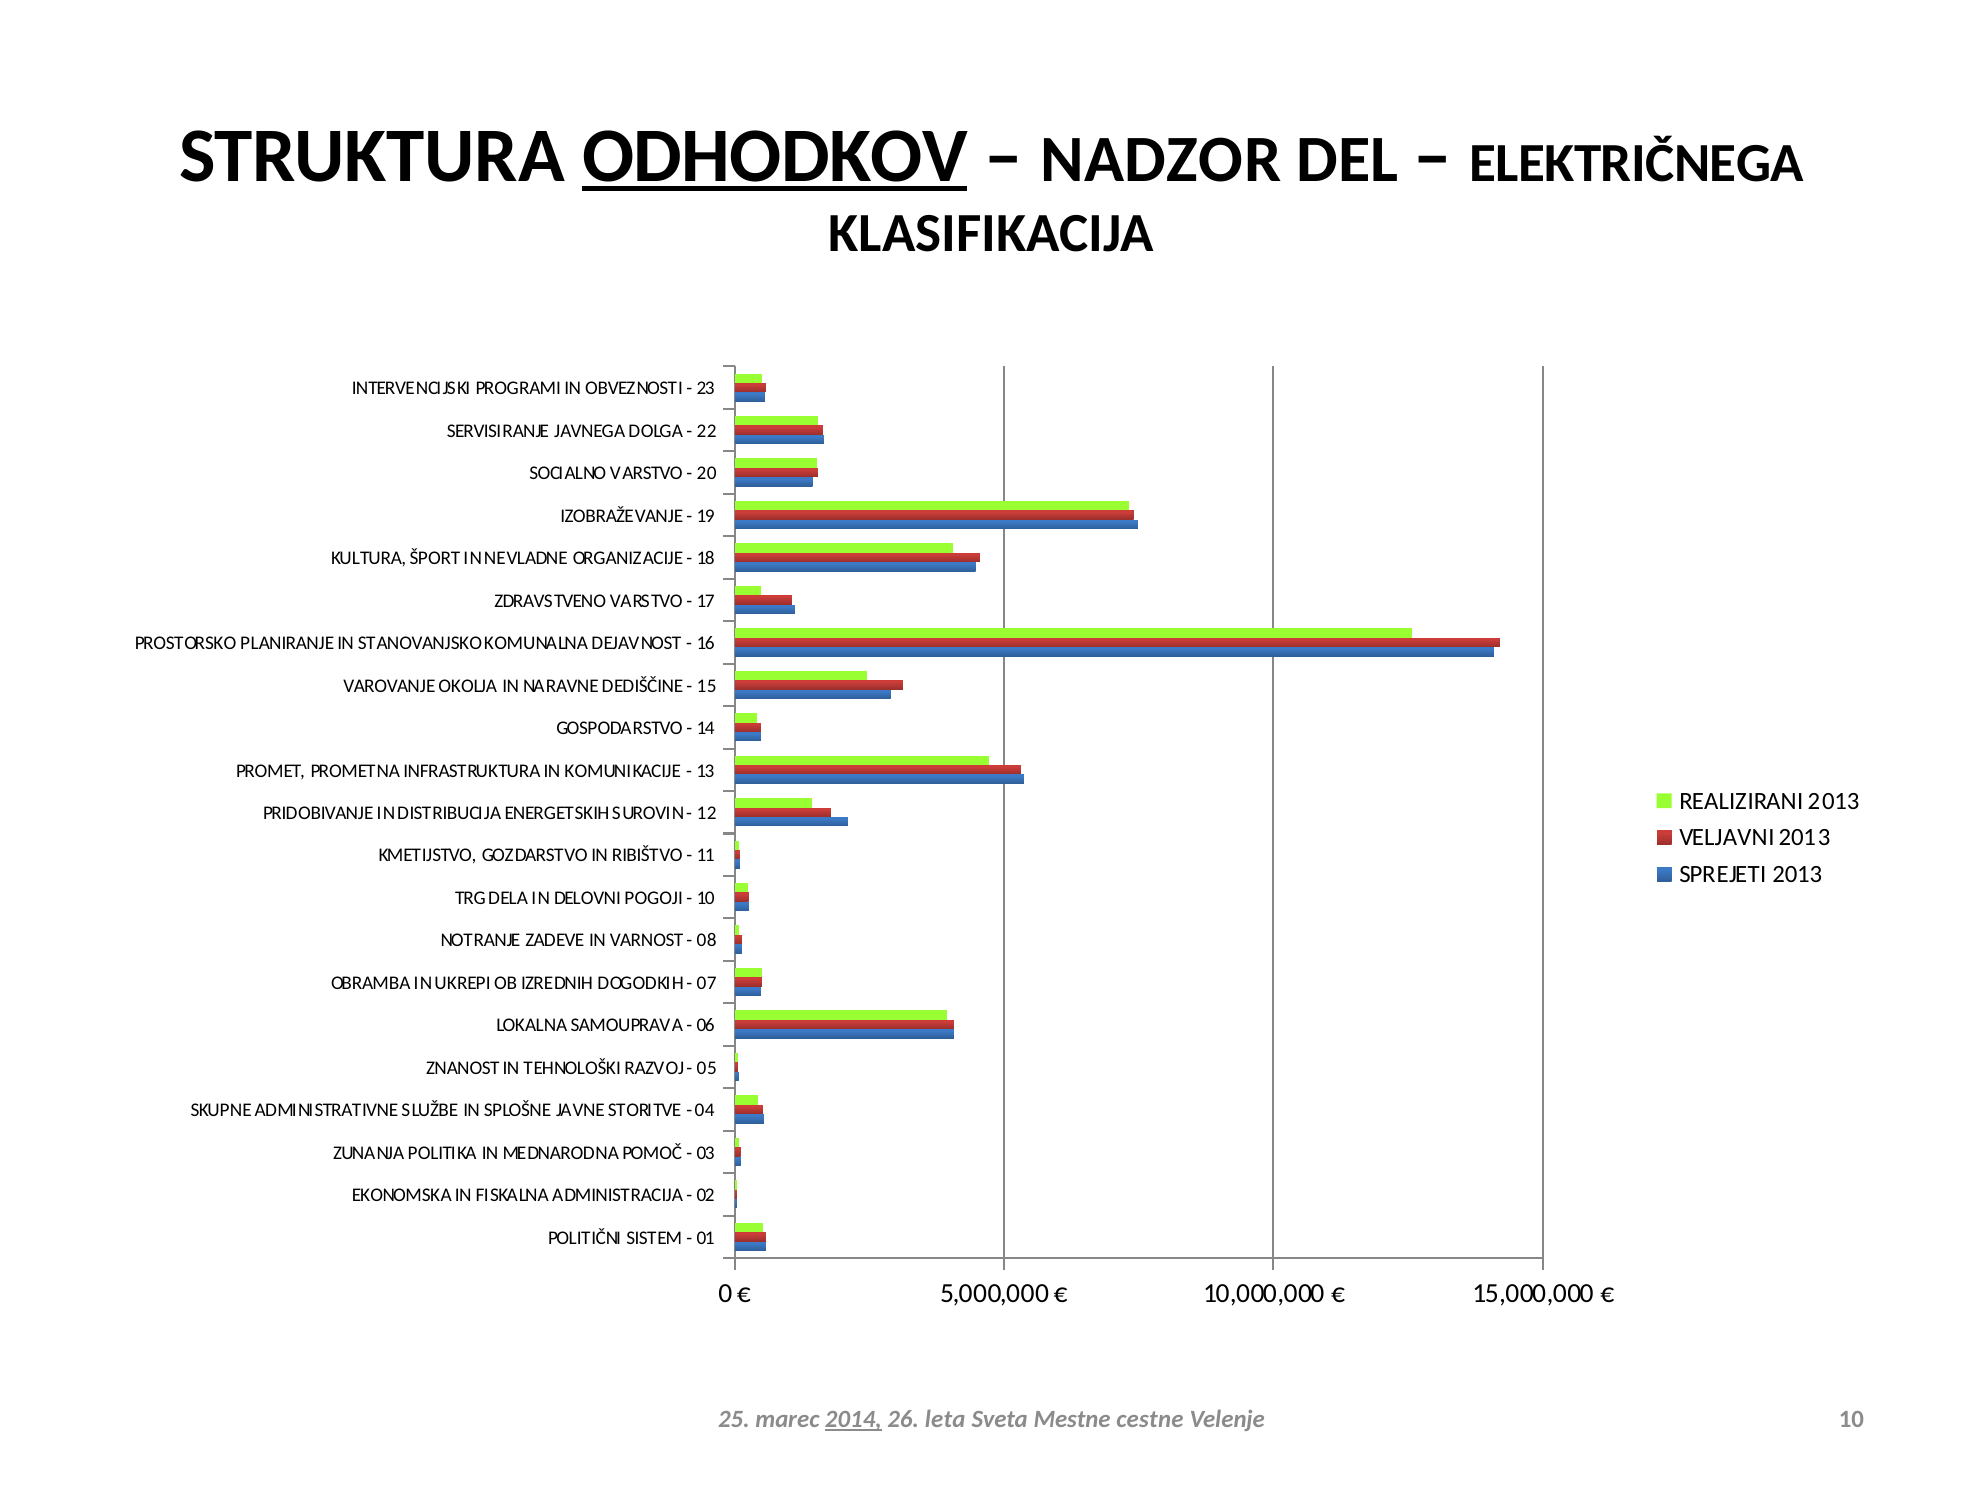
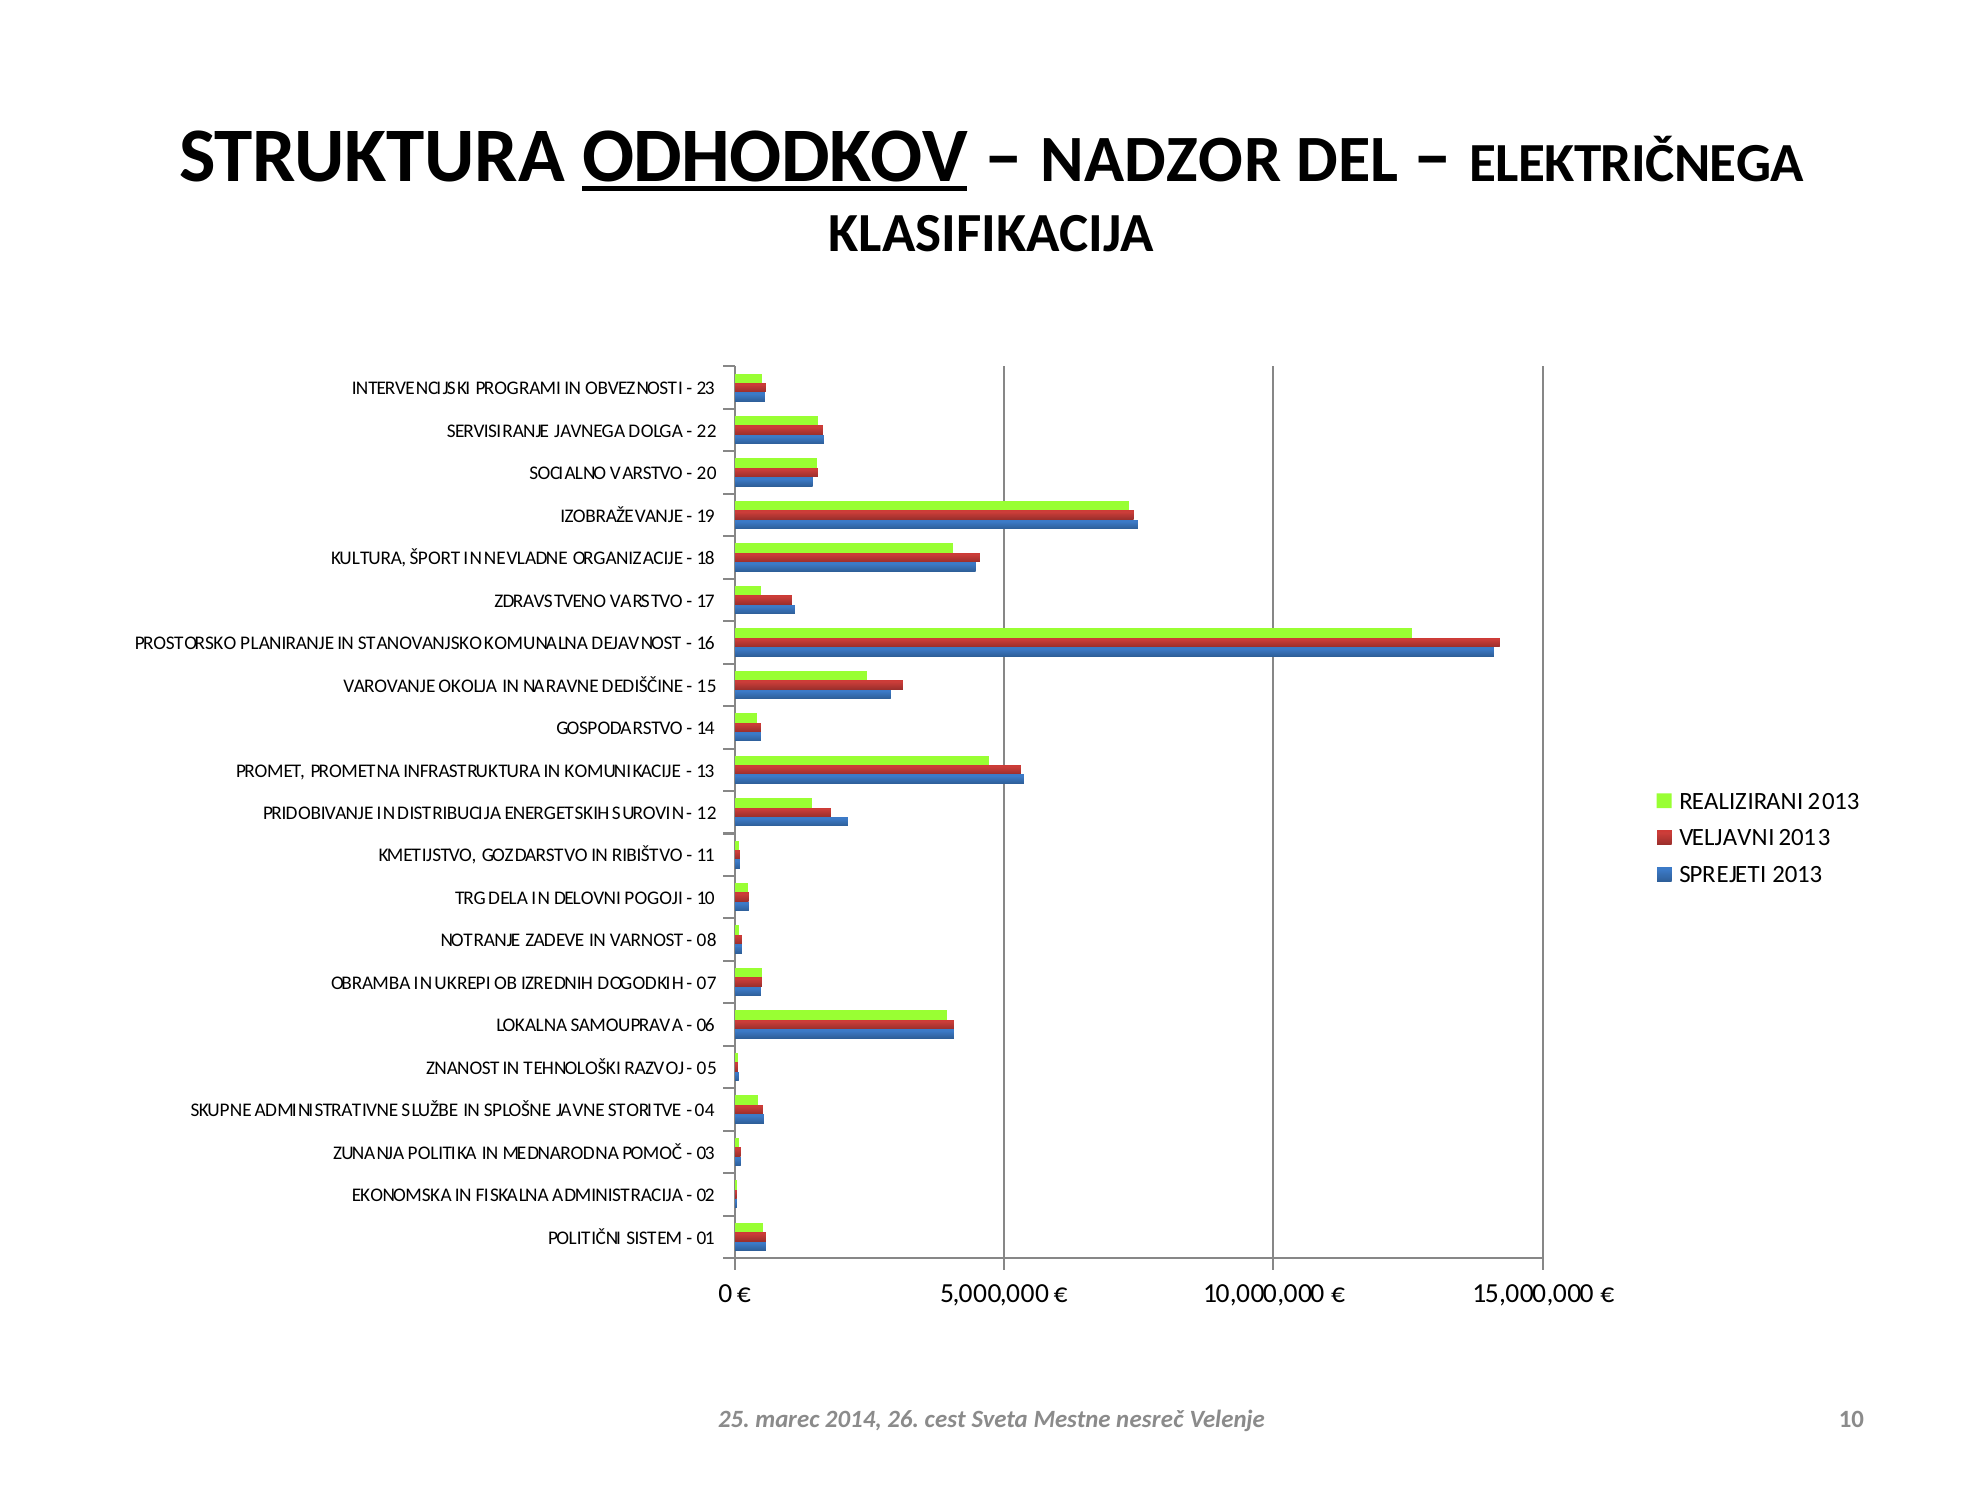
2014 underline: present -> none (853, 1420)
leta: leta -> cest (945, 1420)
cestne: cestne -> nesreč (1150, 1420)
